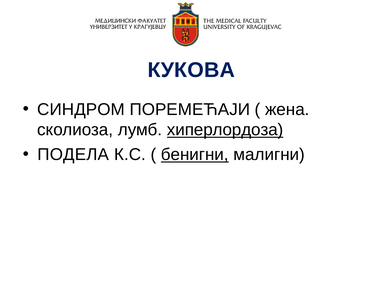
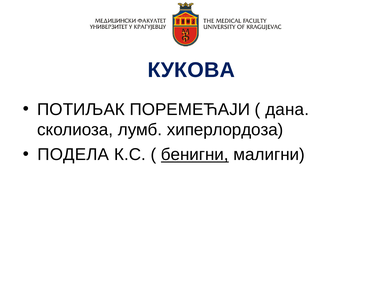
СИНДРОМ: СИНДРОМ -> ПОТИЉАК (81, 109)
жена: жена -> дана (287, 109)
хиперлордоза underline: present -> none (225, 130)
